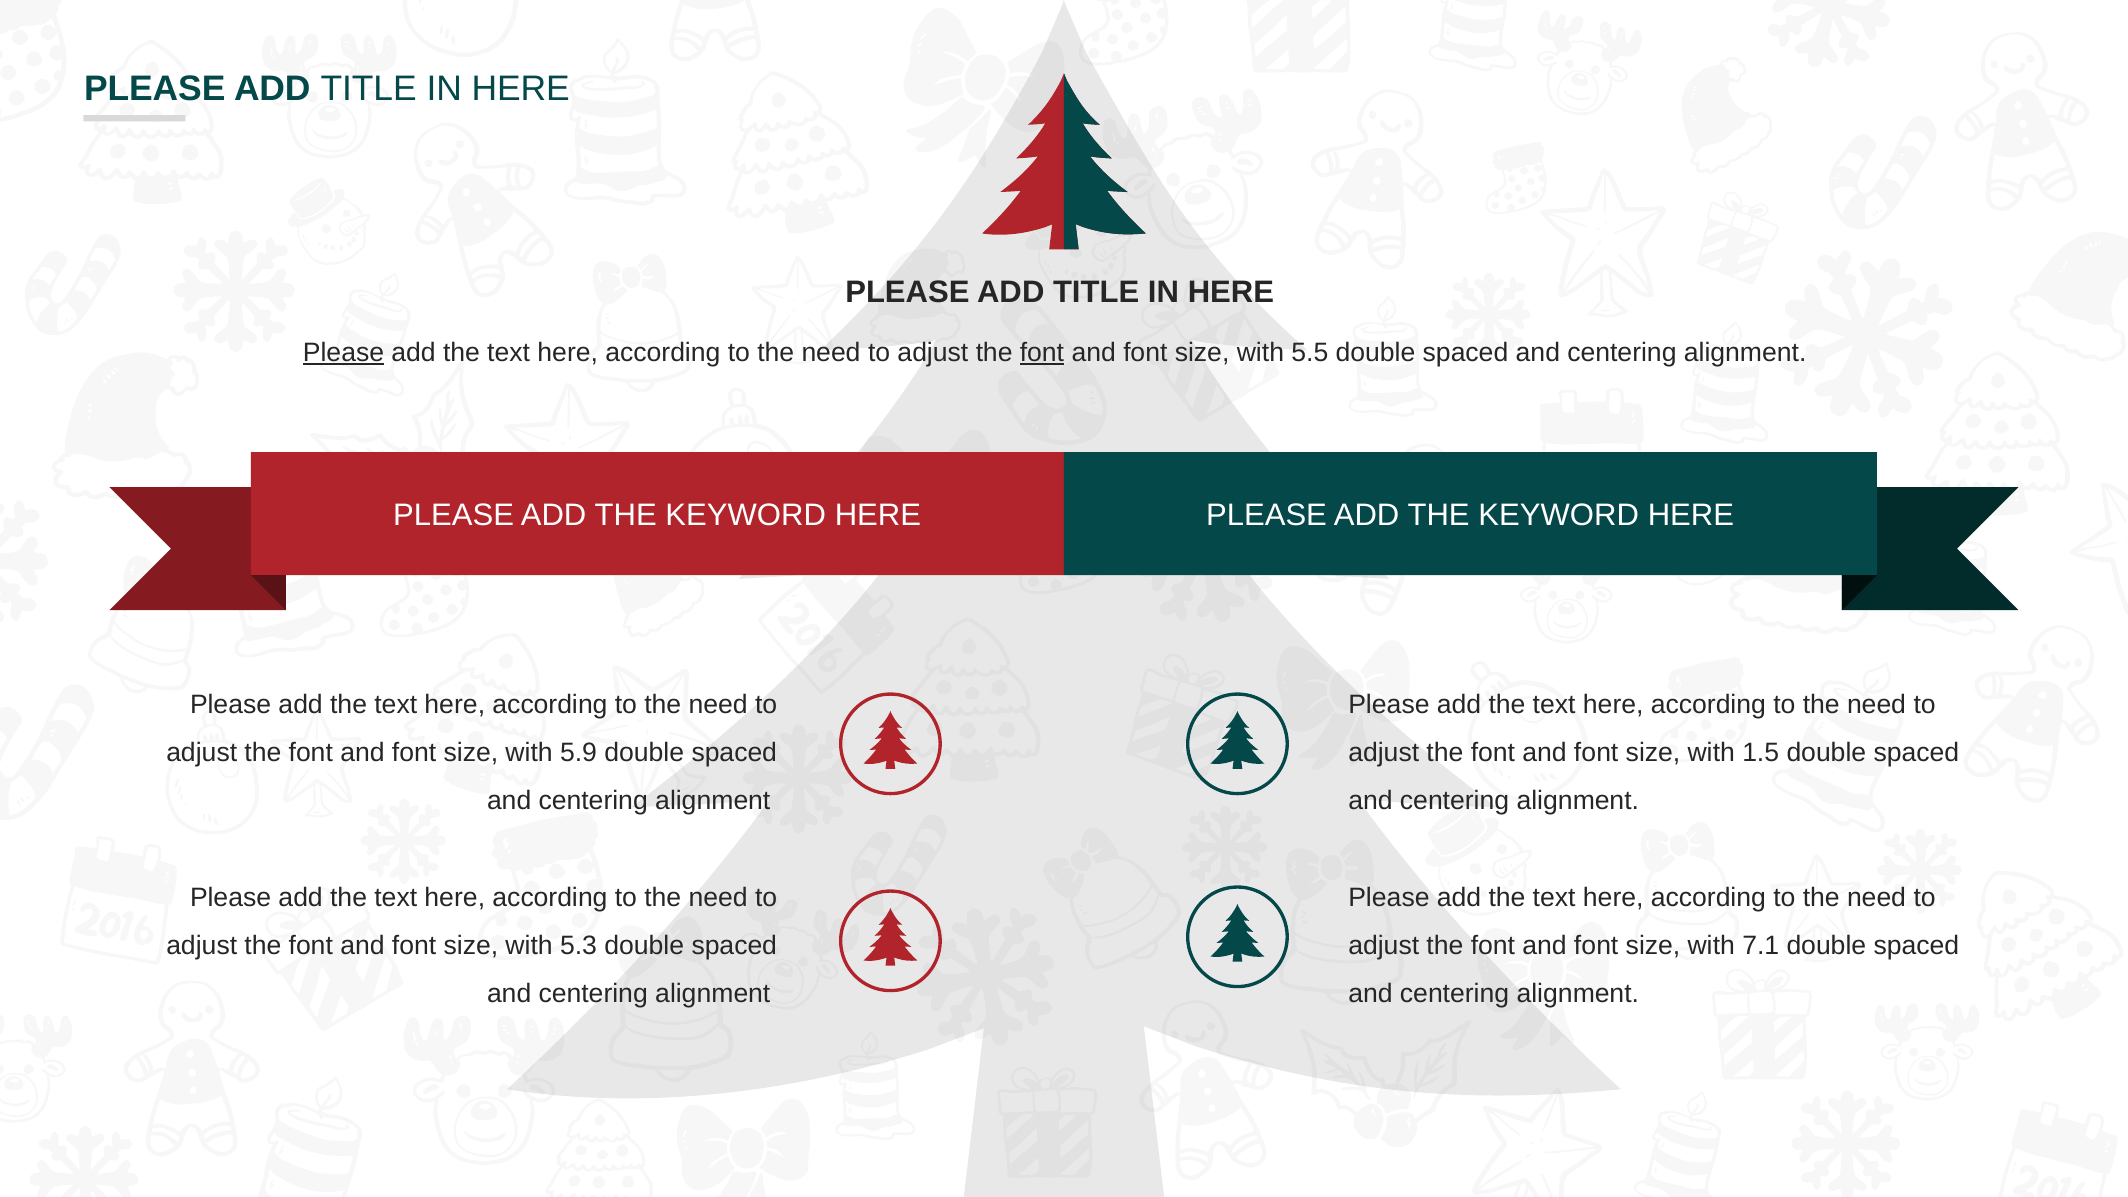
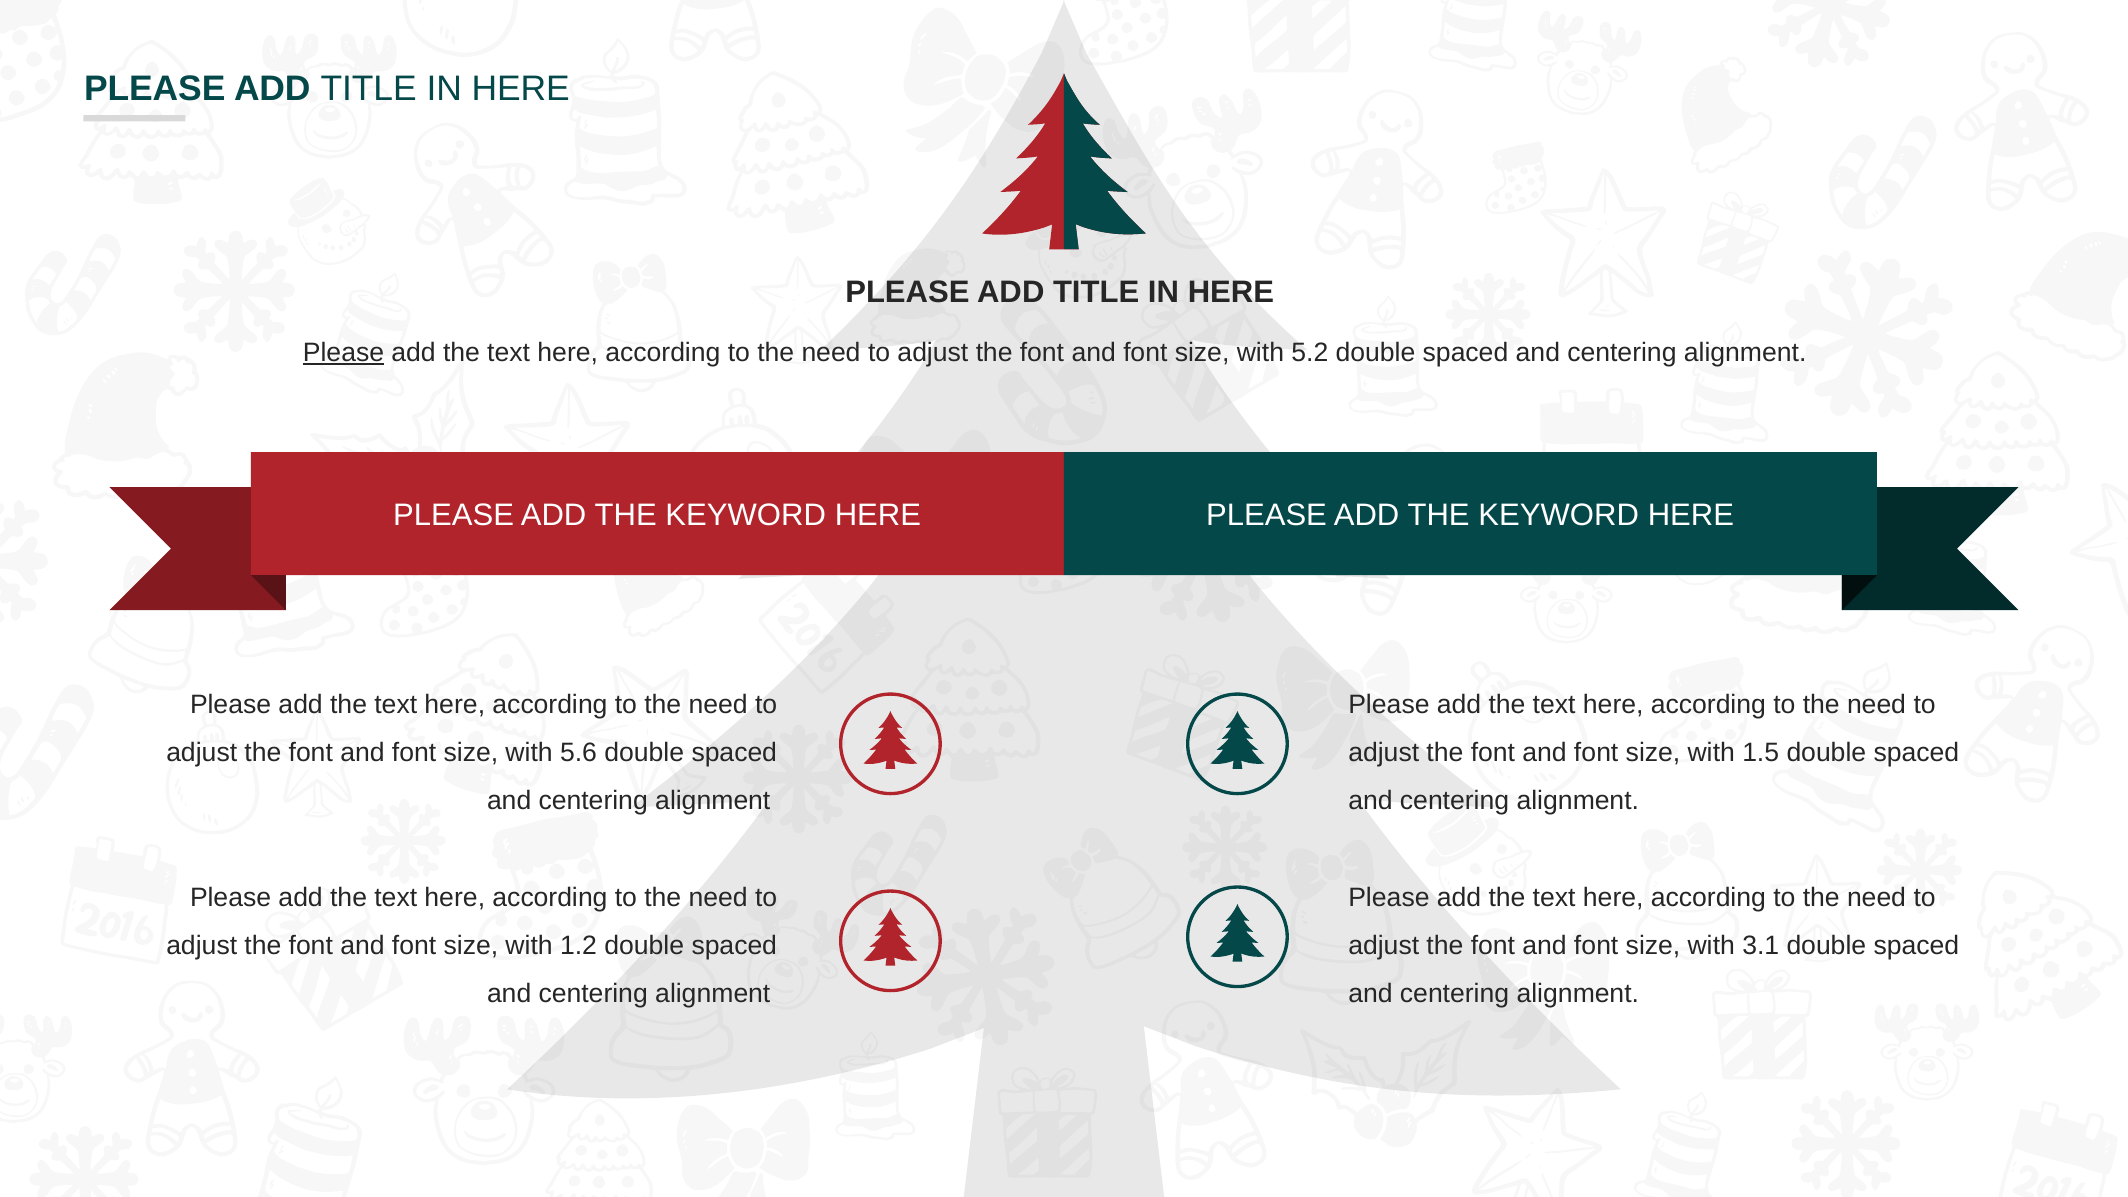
font underline: present -> none (1042, 353)
5.5: 5.5 -> 5.2 (1310, 353)
5.9: 5.9 -> 5.6 (579, 753)
5.3: 5.3 -> 1.2 (579, 946)
7.1: 7.1 -> 3.1 (1761, 946)
